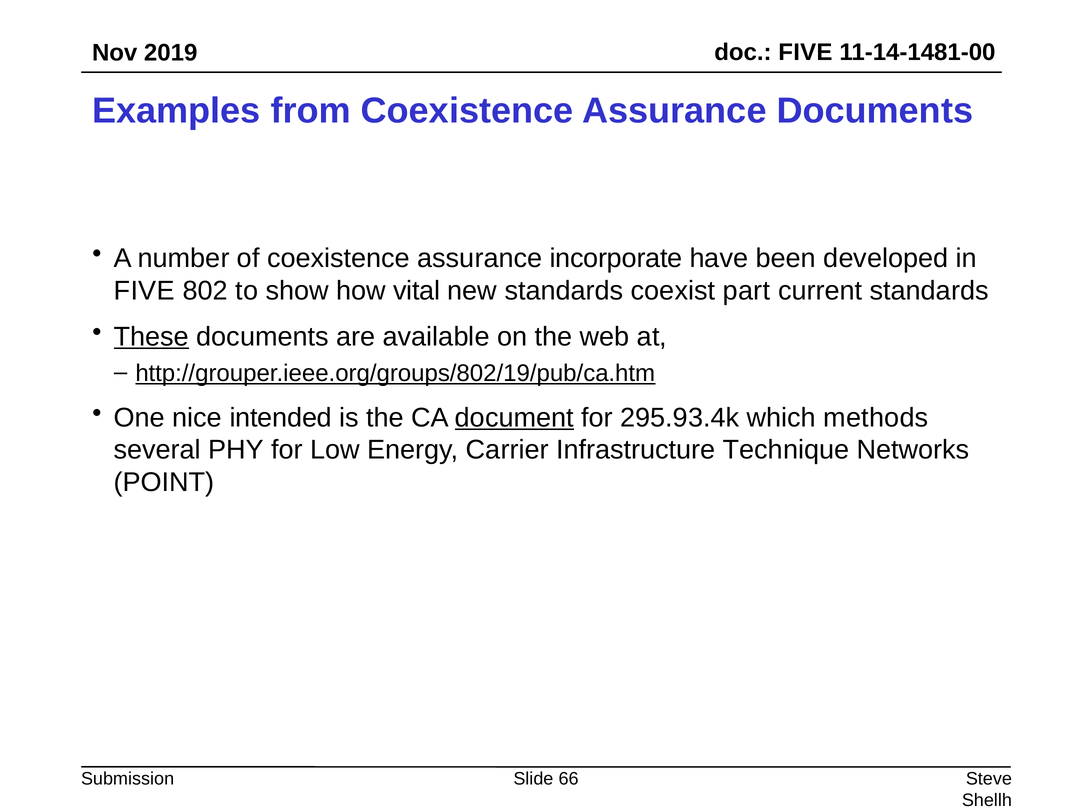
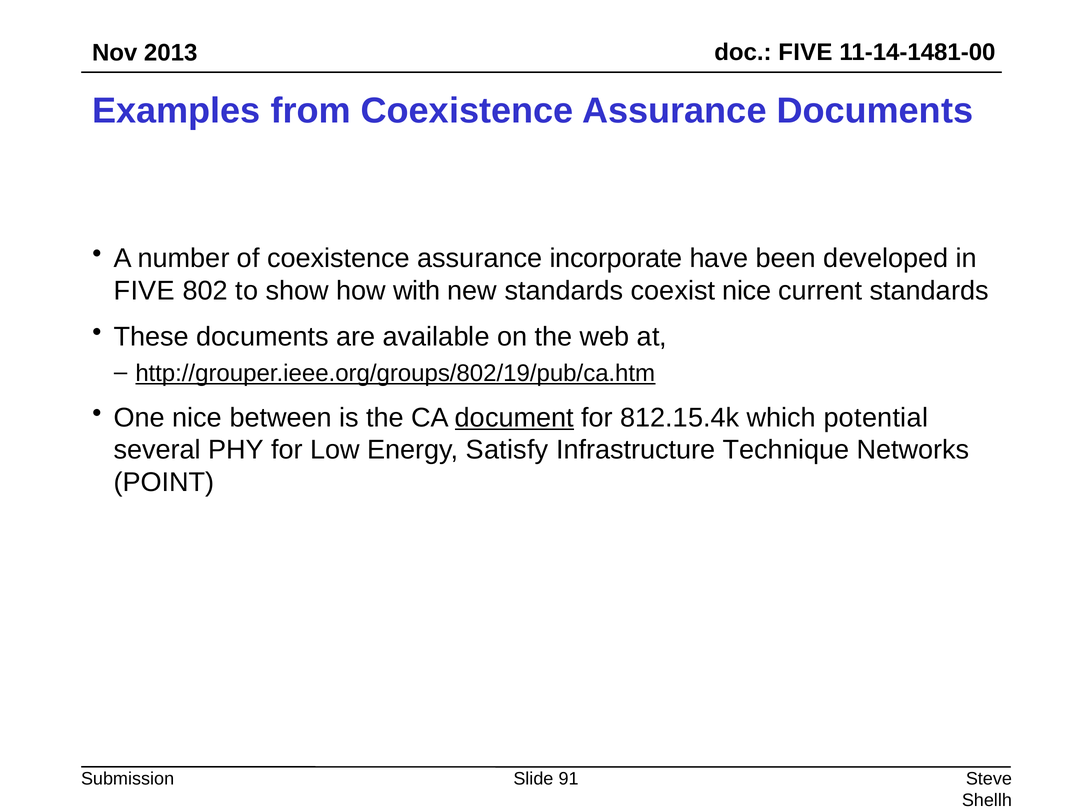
2019: 2019 -> 2013 (171, 53)
vital: vital -> with (417, 291)
coexist part: part -> nice (747, 291)
These underline: present -> none (151, 337)
intended: intended -> between (281, 418)
295.93.4k: 295.93.4k -> 812.15.4k (680, 418)
methods: methods -> potential (876, 418)
Carrier: Carrier -> Satisfy (507, 450)
66: 66 -> 91 (569, 779)
